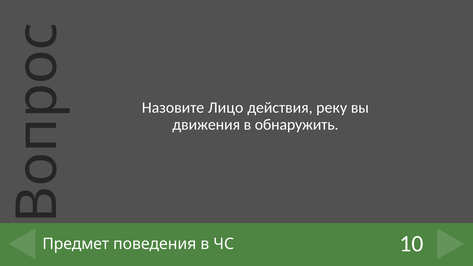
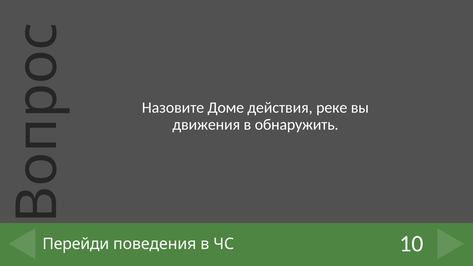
Лицо: Лицо -> Доме (226, 107)
реку: реку -> реке (332, 107)
Предмет: Предмет -> Перейди (76, 244)
